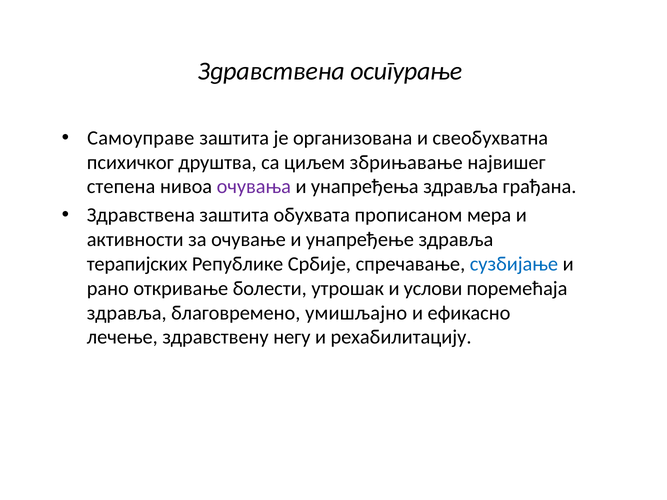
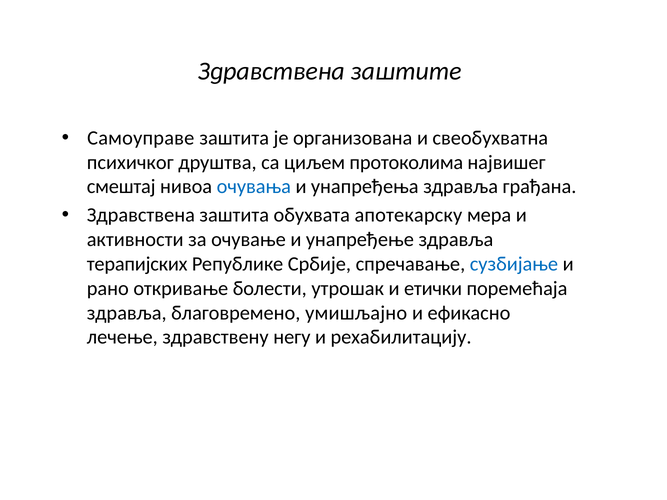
осигурање: осигурање -> заштите (406, 71)
збрињавање: збрињавање -> протоколима (406, 162)
степена: степена -> смештај (121, 187)
очувања colour: purple -> blue (254, 187)
прописаном: прописаном -> апотекарску (408, 215)
услови: услови -> етички (433, 289)
